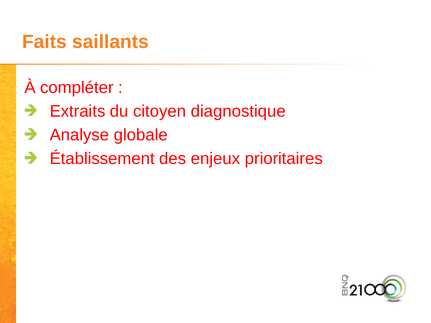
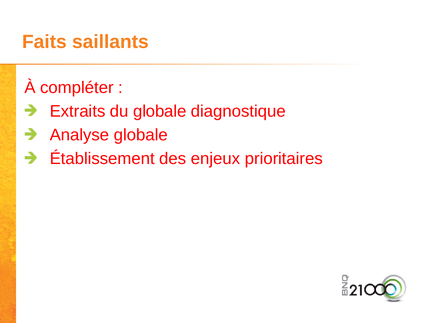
du citoyen: citoyen -> globale (160, 111)
